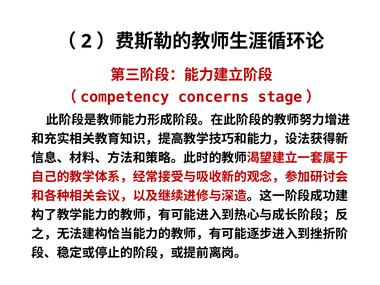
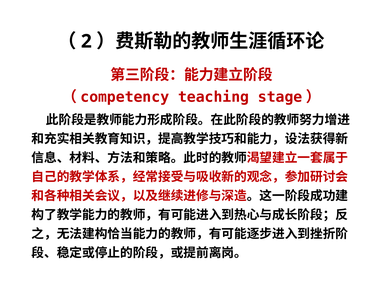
concerns: concerns -> teaching (214, 97)
